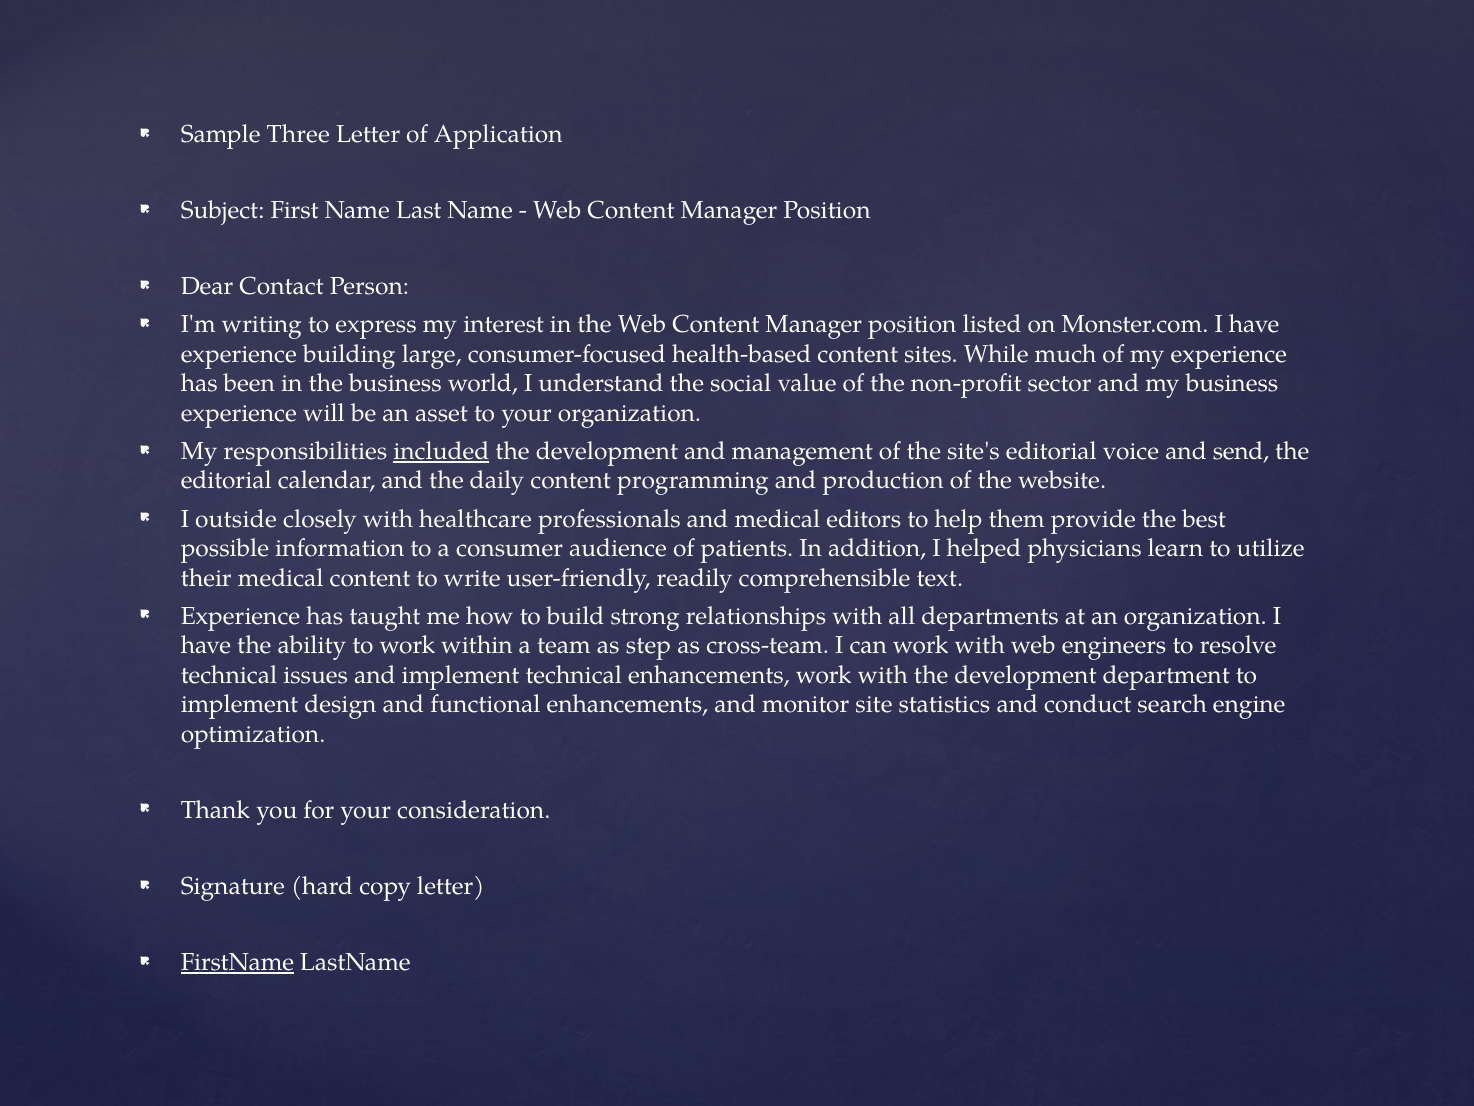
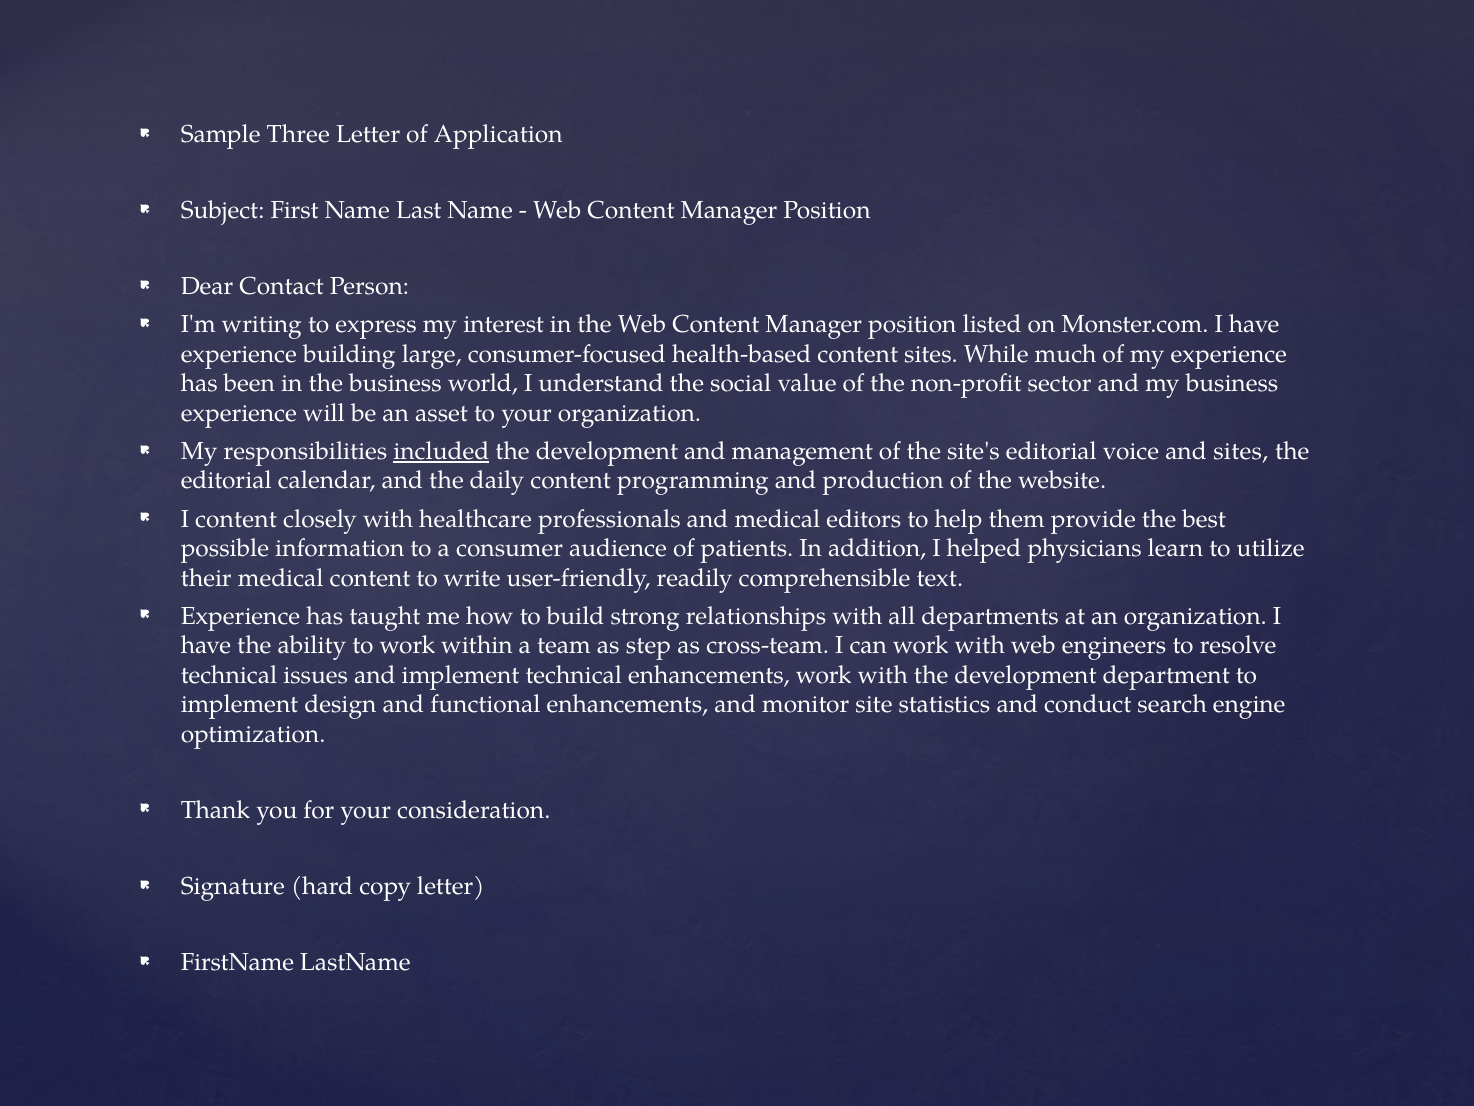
and send: send -> sites (1241, 451)
I outside: outside -> content (236, 519)
FirstName underline: present -> none (237, 962)
